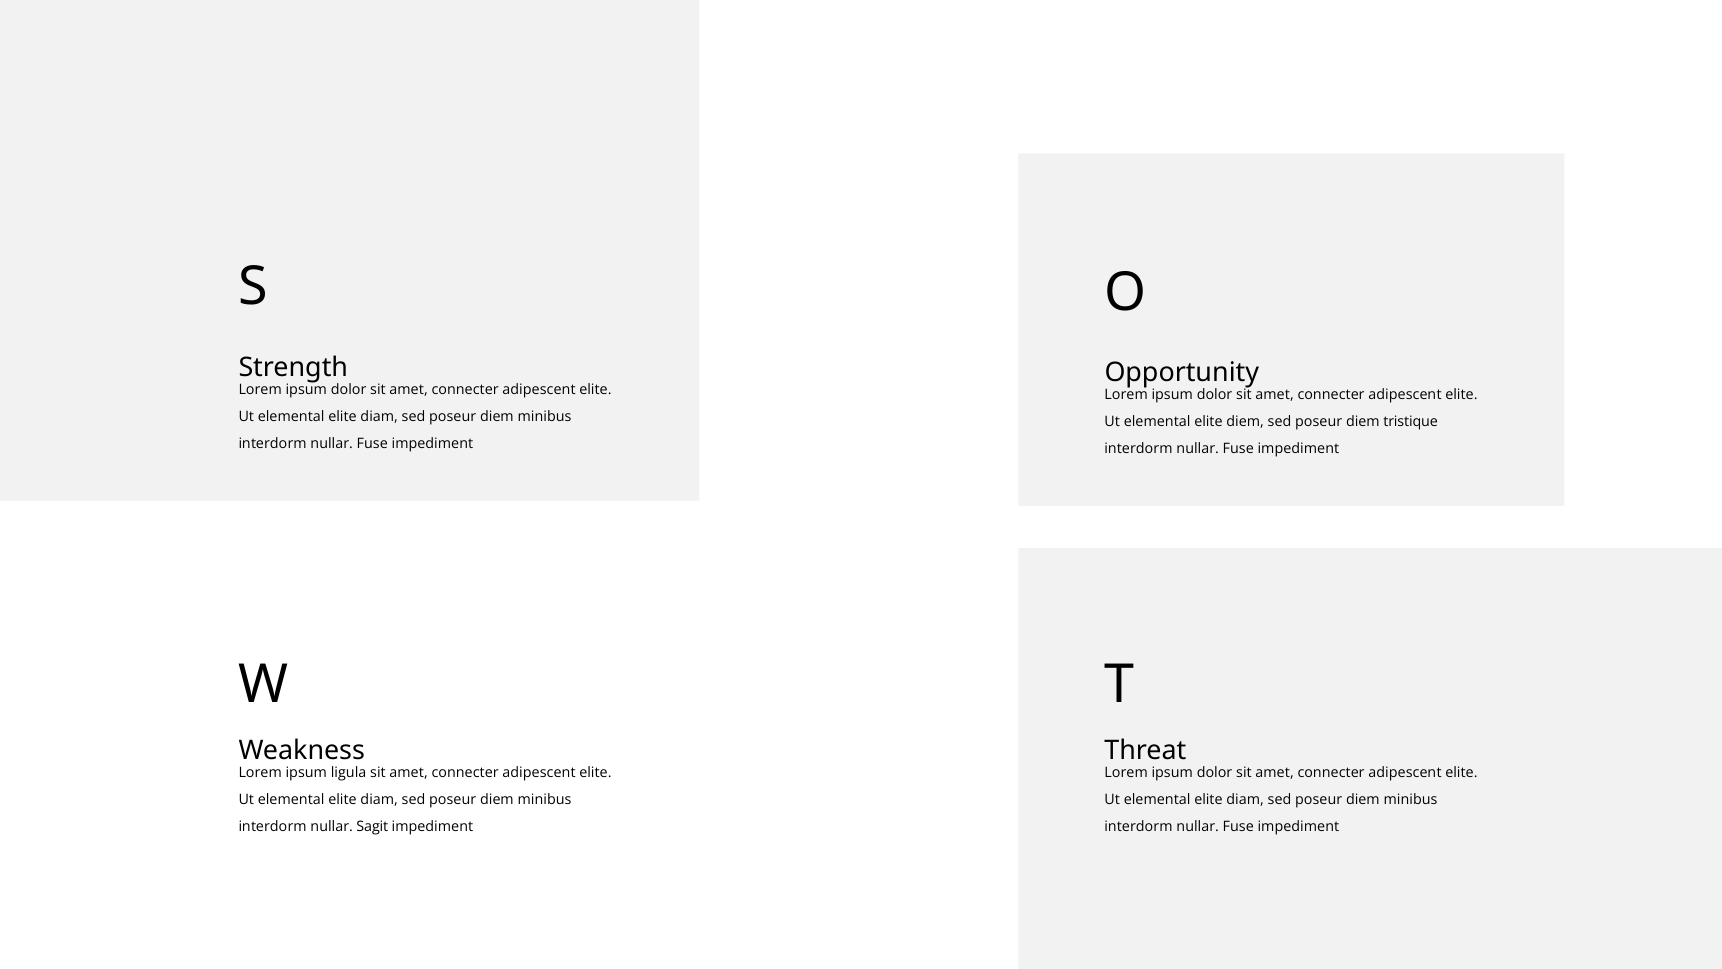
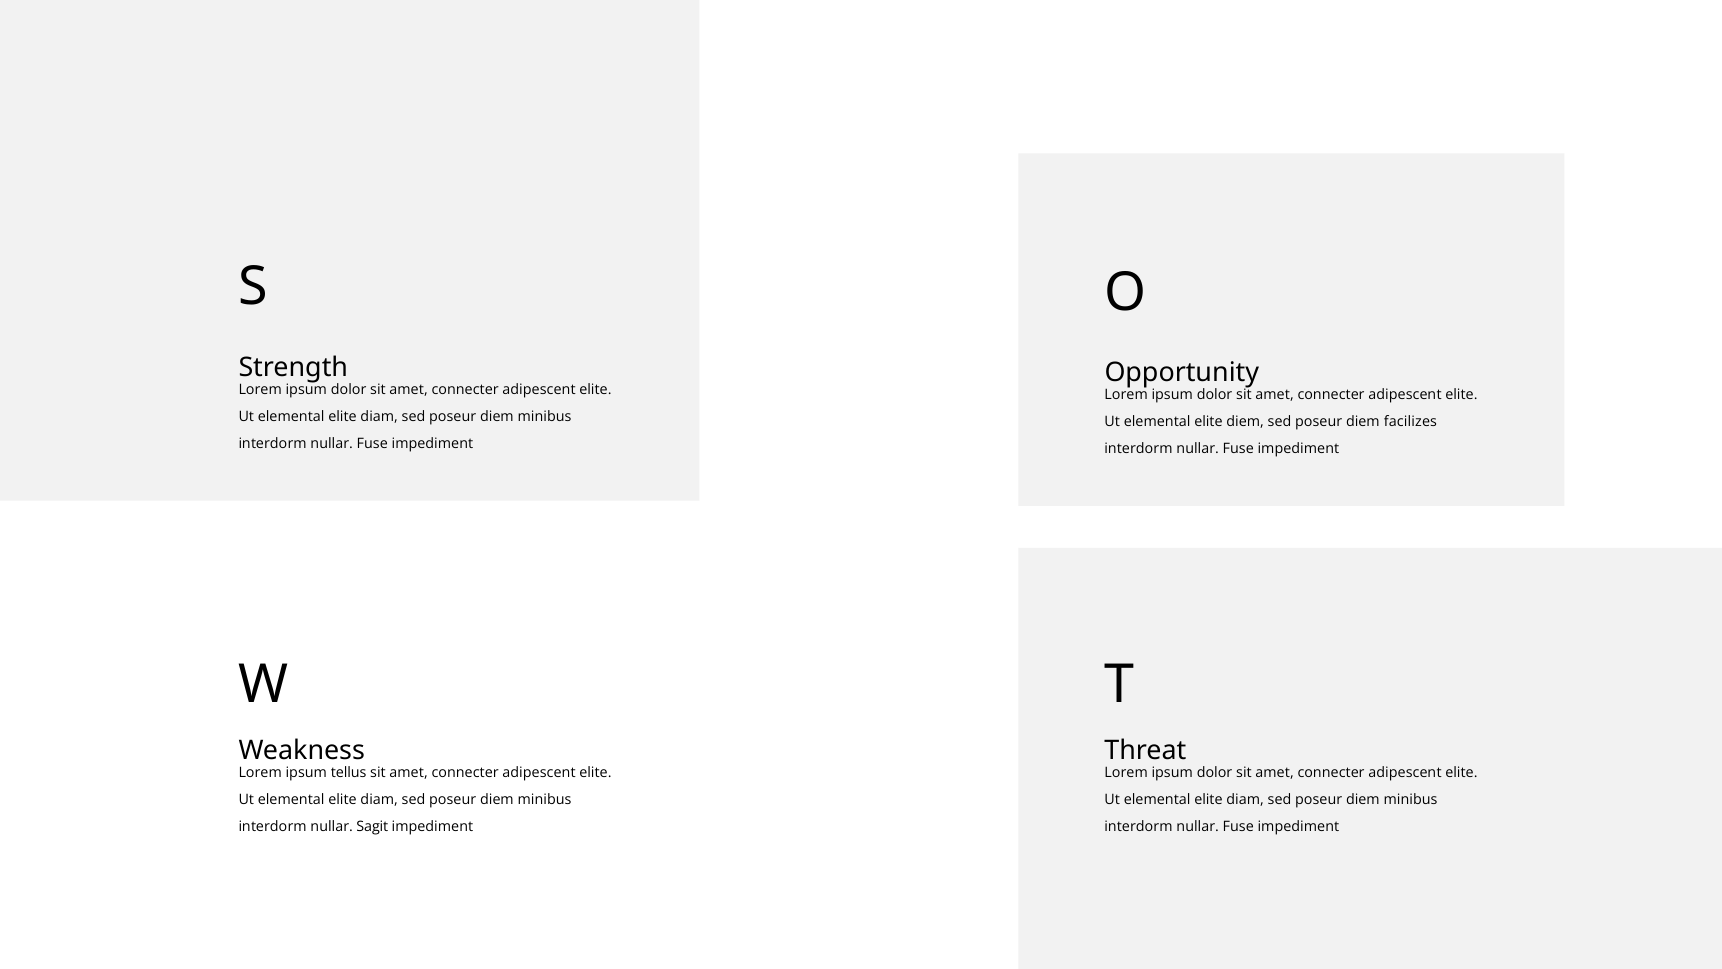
tristique: tristique -> facilizes (1410, 422)
ligula: ligula -> tellus (349, 773)
